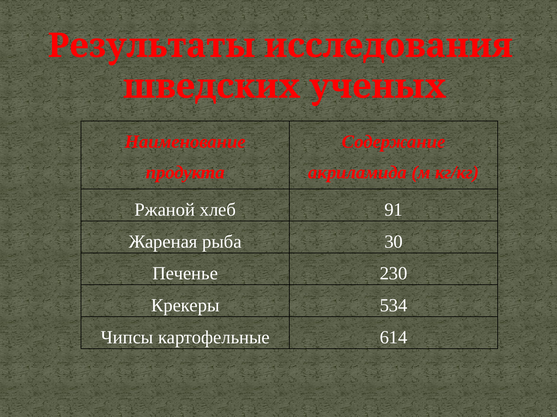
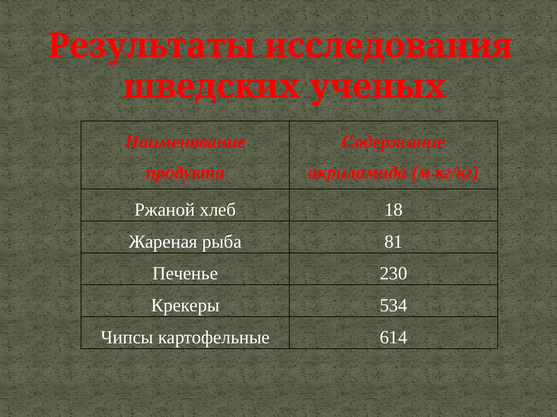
91: 91 -> 18 (394, 210)
30: 30 -> 81 (394, 242)
